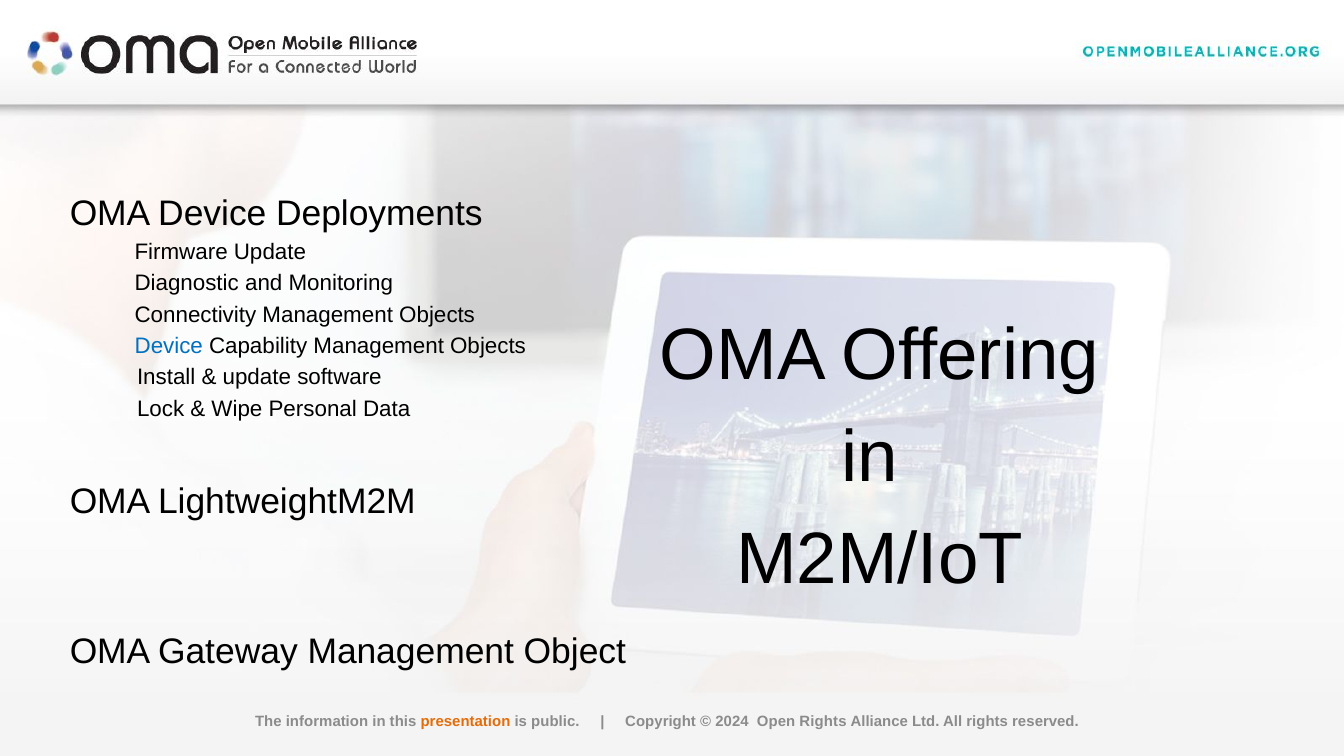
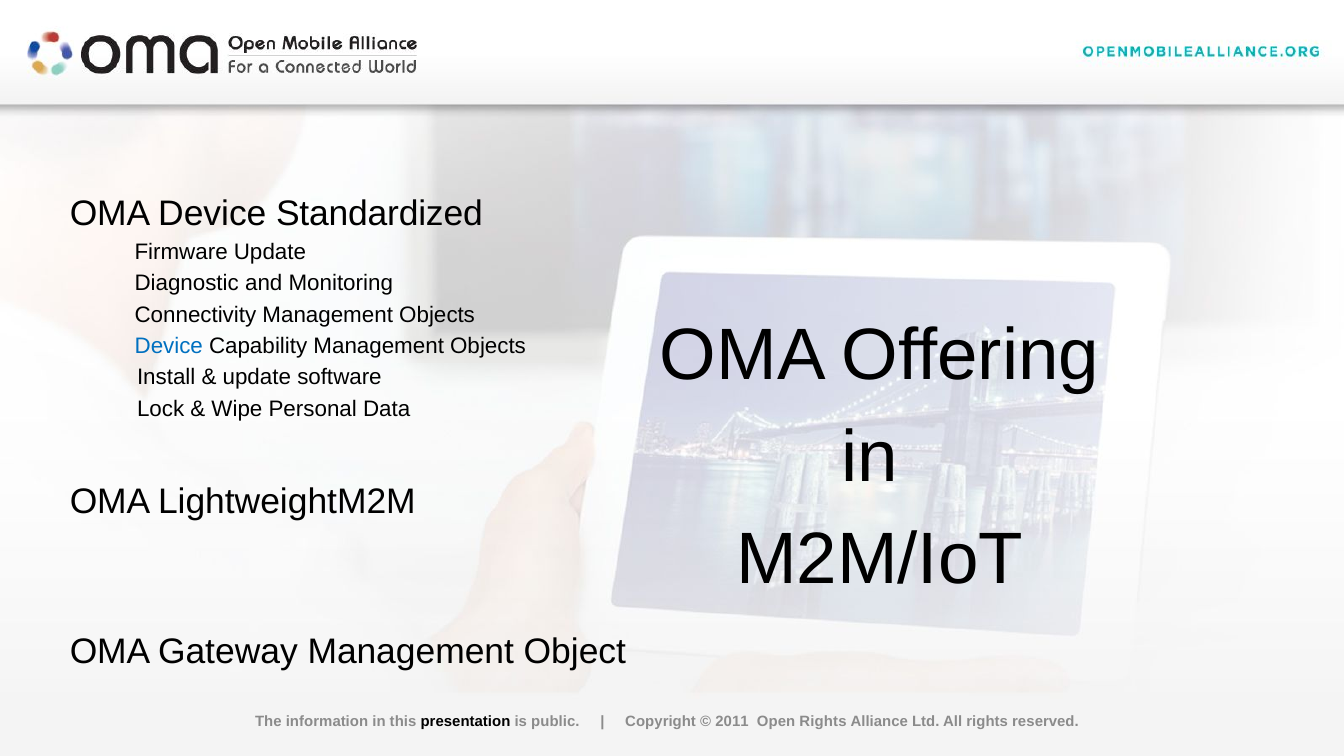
Deployments: Deployments -> Standardized (379, 214)
presentation colour: orange -> black (465, 722)
2024: 2024 -> 2011 (732, 722)
